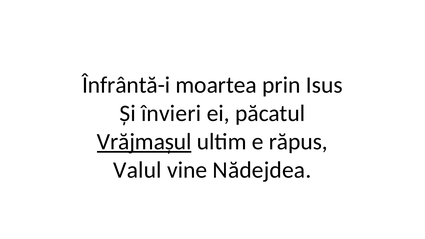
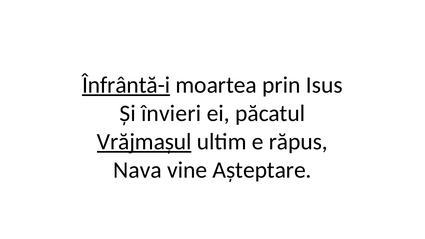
Înfrântă-i underline: none -> present (126, 85)
Valul: Valul -> Nava (138, 170)
Nădejdea: Nădejdea -> Așteptare (262, 170)
